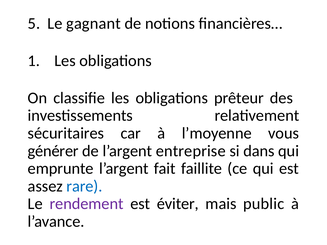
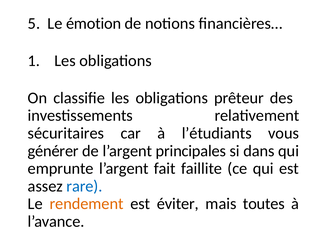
gagnant: gagnant -> émotion (94, 23)
l’moyenne: l’moyenne -> l’étudiants (217, 133)
entreprise: entreprise -> principales (191, 151)
rendement colour: purple -> orange (87, 204)
public: public -> toutes (264, 204)
